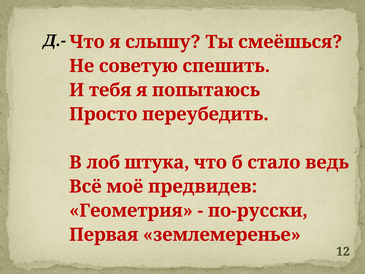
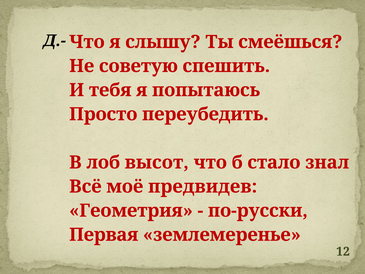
штука: штука -> высот (157, 162)
ведь: ведь -> знал (327, 162)
